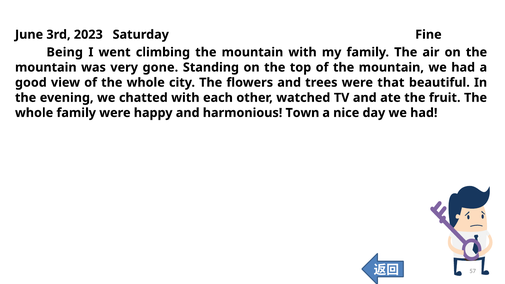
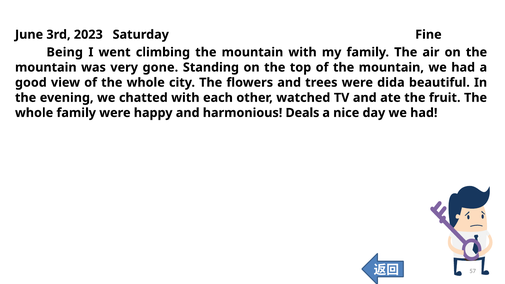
that: that -> dida (391, 83)
Town: Town -> Deals (302, 113)
